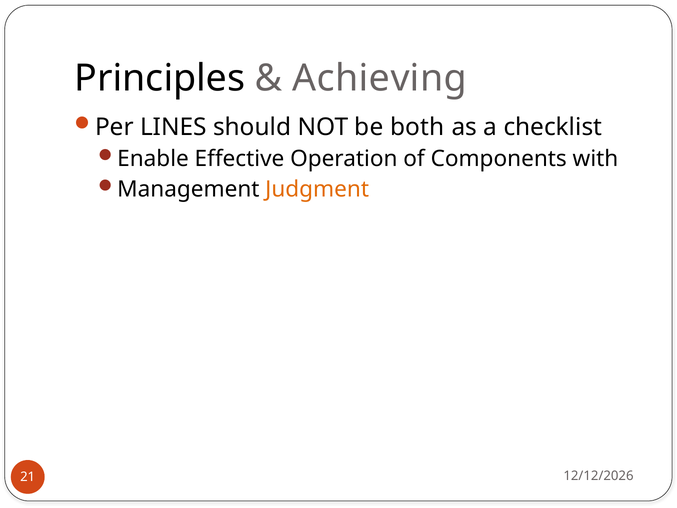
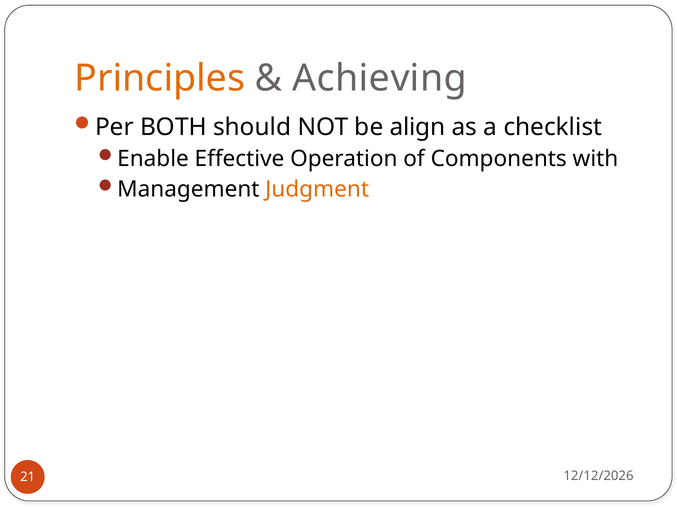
Principles colour: black -> orange (160, 78)
LINES: LINES -> BOTH (173, 127)
both: both -> align (418, 127)
